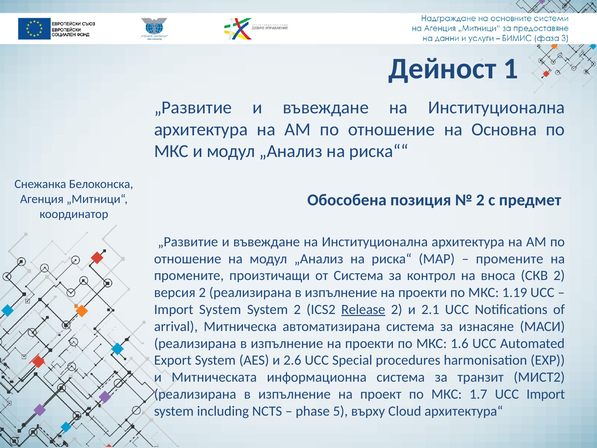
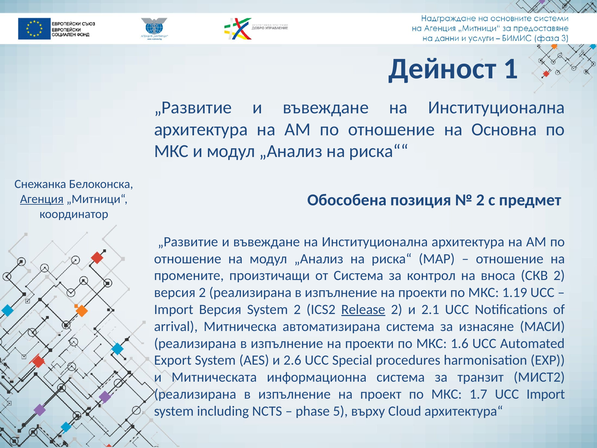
Агенция underline: none -> present (42, 199)
промените: промените -> отношение (510, 259)
System: System -> Версия (220, 309)
